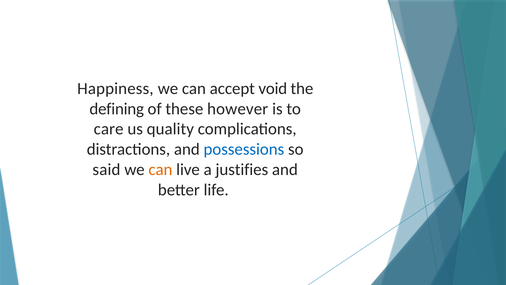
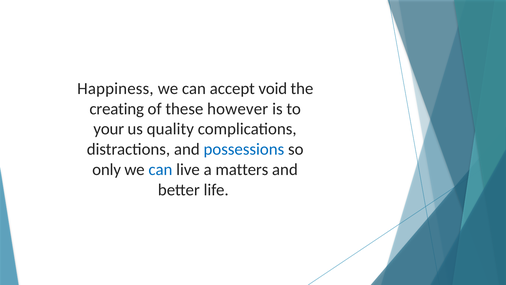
defining: defining -> creating (117, 109)
care: care -> your (109, 129)
said: said -> only (107, 169)
can colour: orange -> blue (160, 169)
justifies: justifies -> matters (242, 169)
